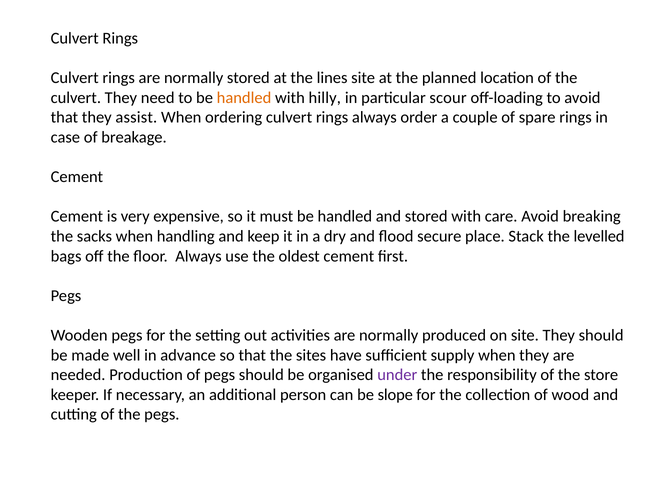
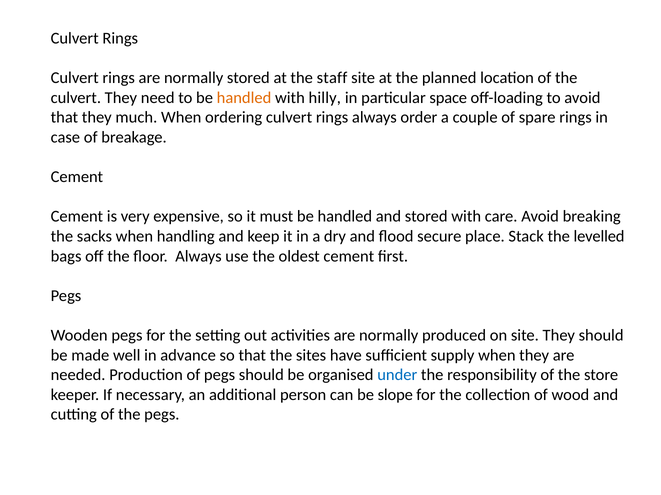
lines: lines -> staff (332, 78)
scour: scour -> space (448, 98)
assist: assist -> much (136, 118)
under colour: purple -> blue (397, 375)
